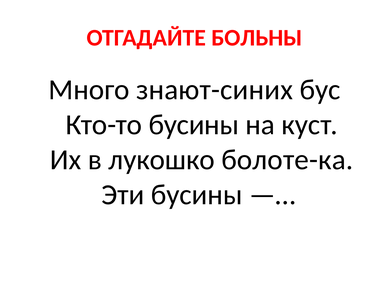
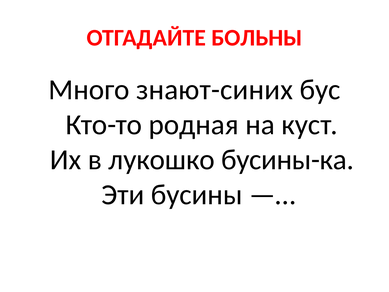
Кто-то бусины: бусины -> родная (194, 125)
болоте-ка: болоте-ка -> бусины-ка (288, 160)
